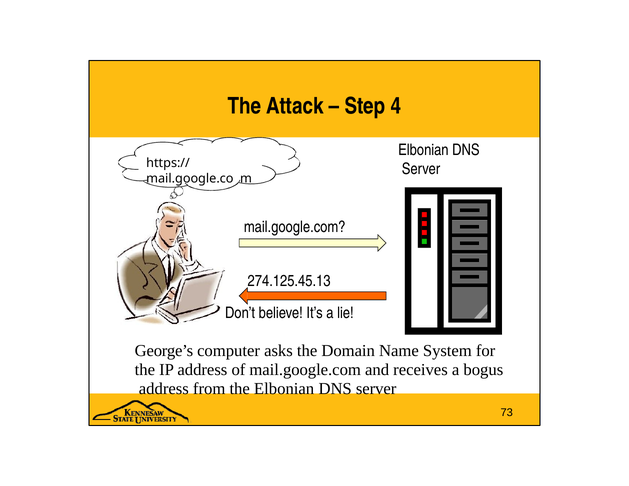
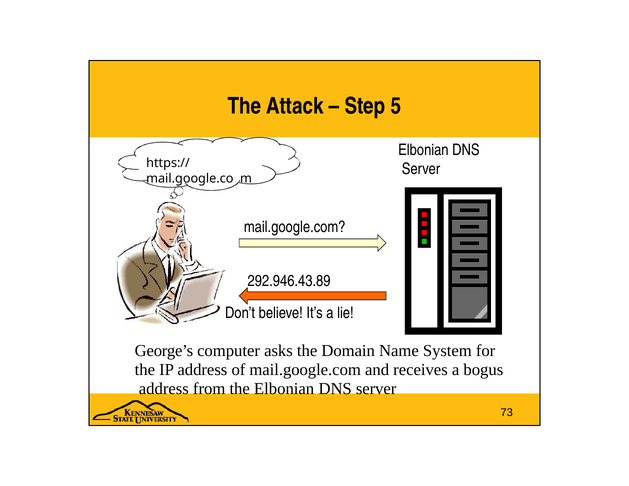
4: 4 -> 5 (396, 106)
274.125.45.13: 274.125.45.13 -> 292.946.43.89 (289, 281)
